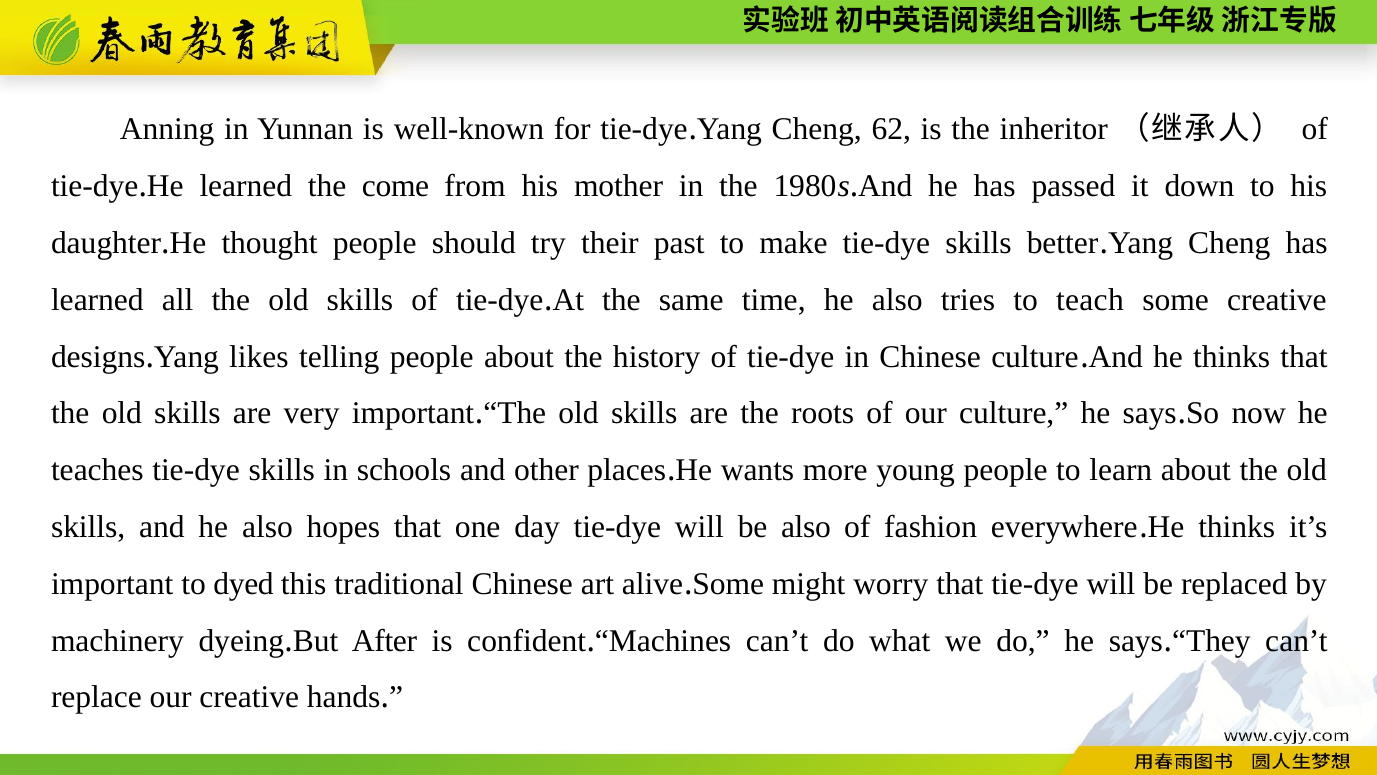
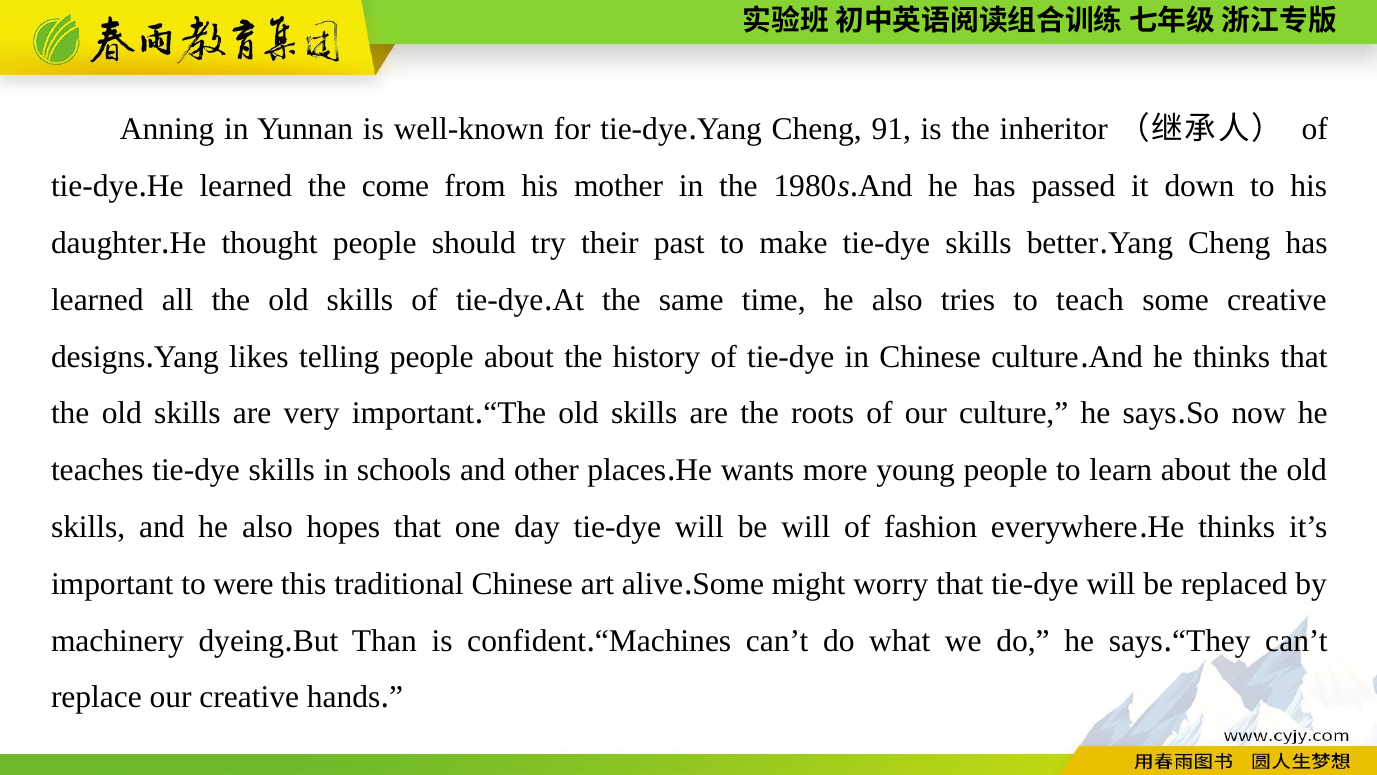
62: 62 -> 91 (891, 130)
be also: also -> will (806, 527)
dyed: dyed -> were (244, 584)
After: After -> Than (384, 640)
